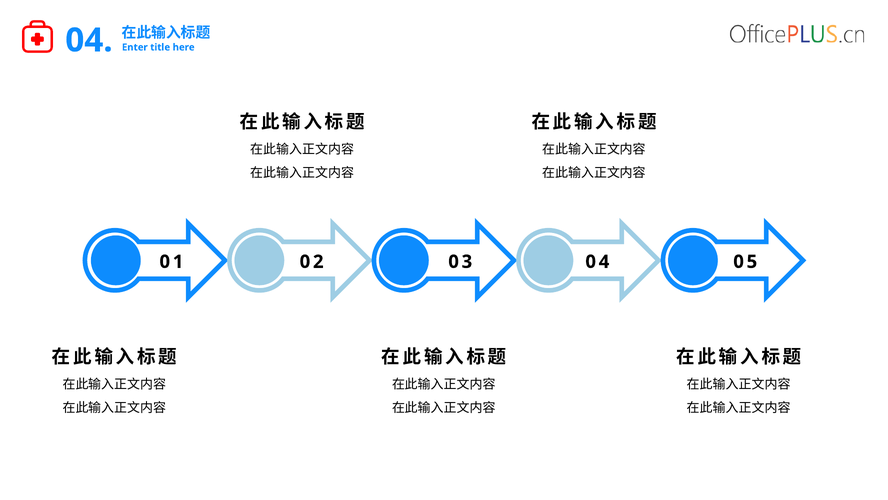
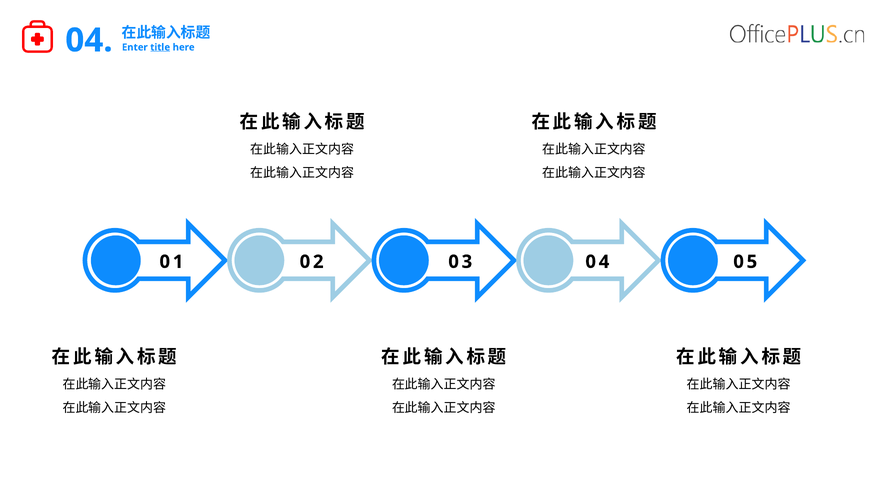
title underline: none -> present (160, 47)
